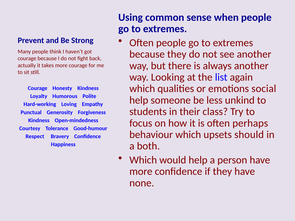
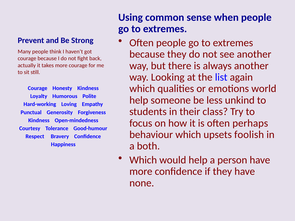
social: social -> world (264, 89)
should: should -> foolish (249, 135)
